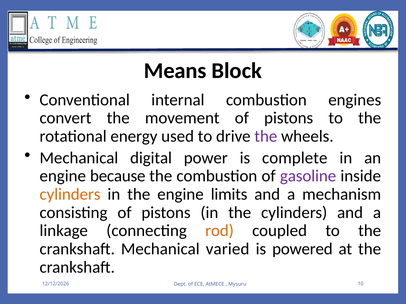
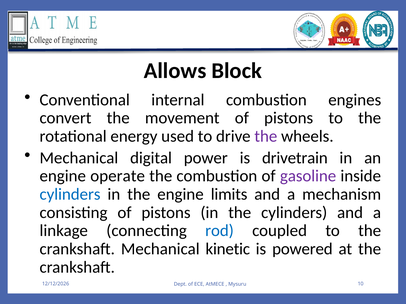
Means: Means -> Allows (175, 71)
complete: complete -> drivetrain (295, 158)
because: because -> operate (118, 176)
cylinders colour: orange -> blue (70, 195)
rod colour: orange -> blue (220, 231)
varied: varied -> kinetic (228, 249)
